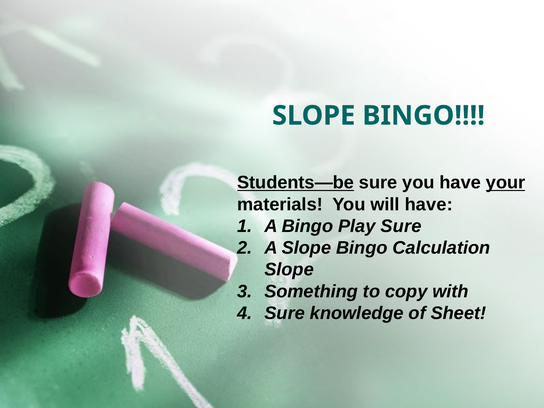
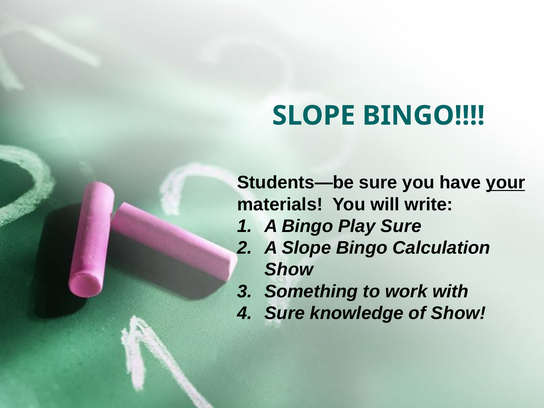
Students—be underline: present -> none (296, 183)
will have: have -> write (429, 204)
Slope: Slope -> Show (289, 270)
copy: copy -> work (406, 291)
of Sheet: Sheet -> Show (458, 313)
